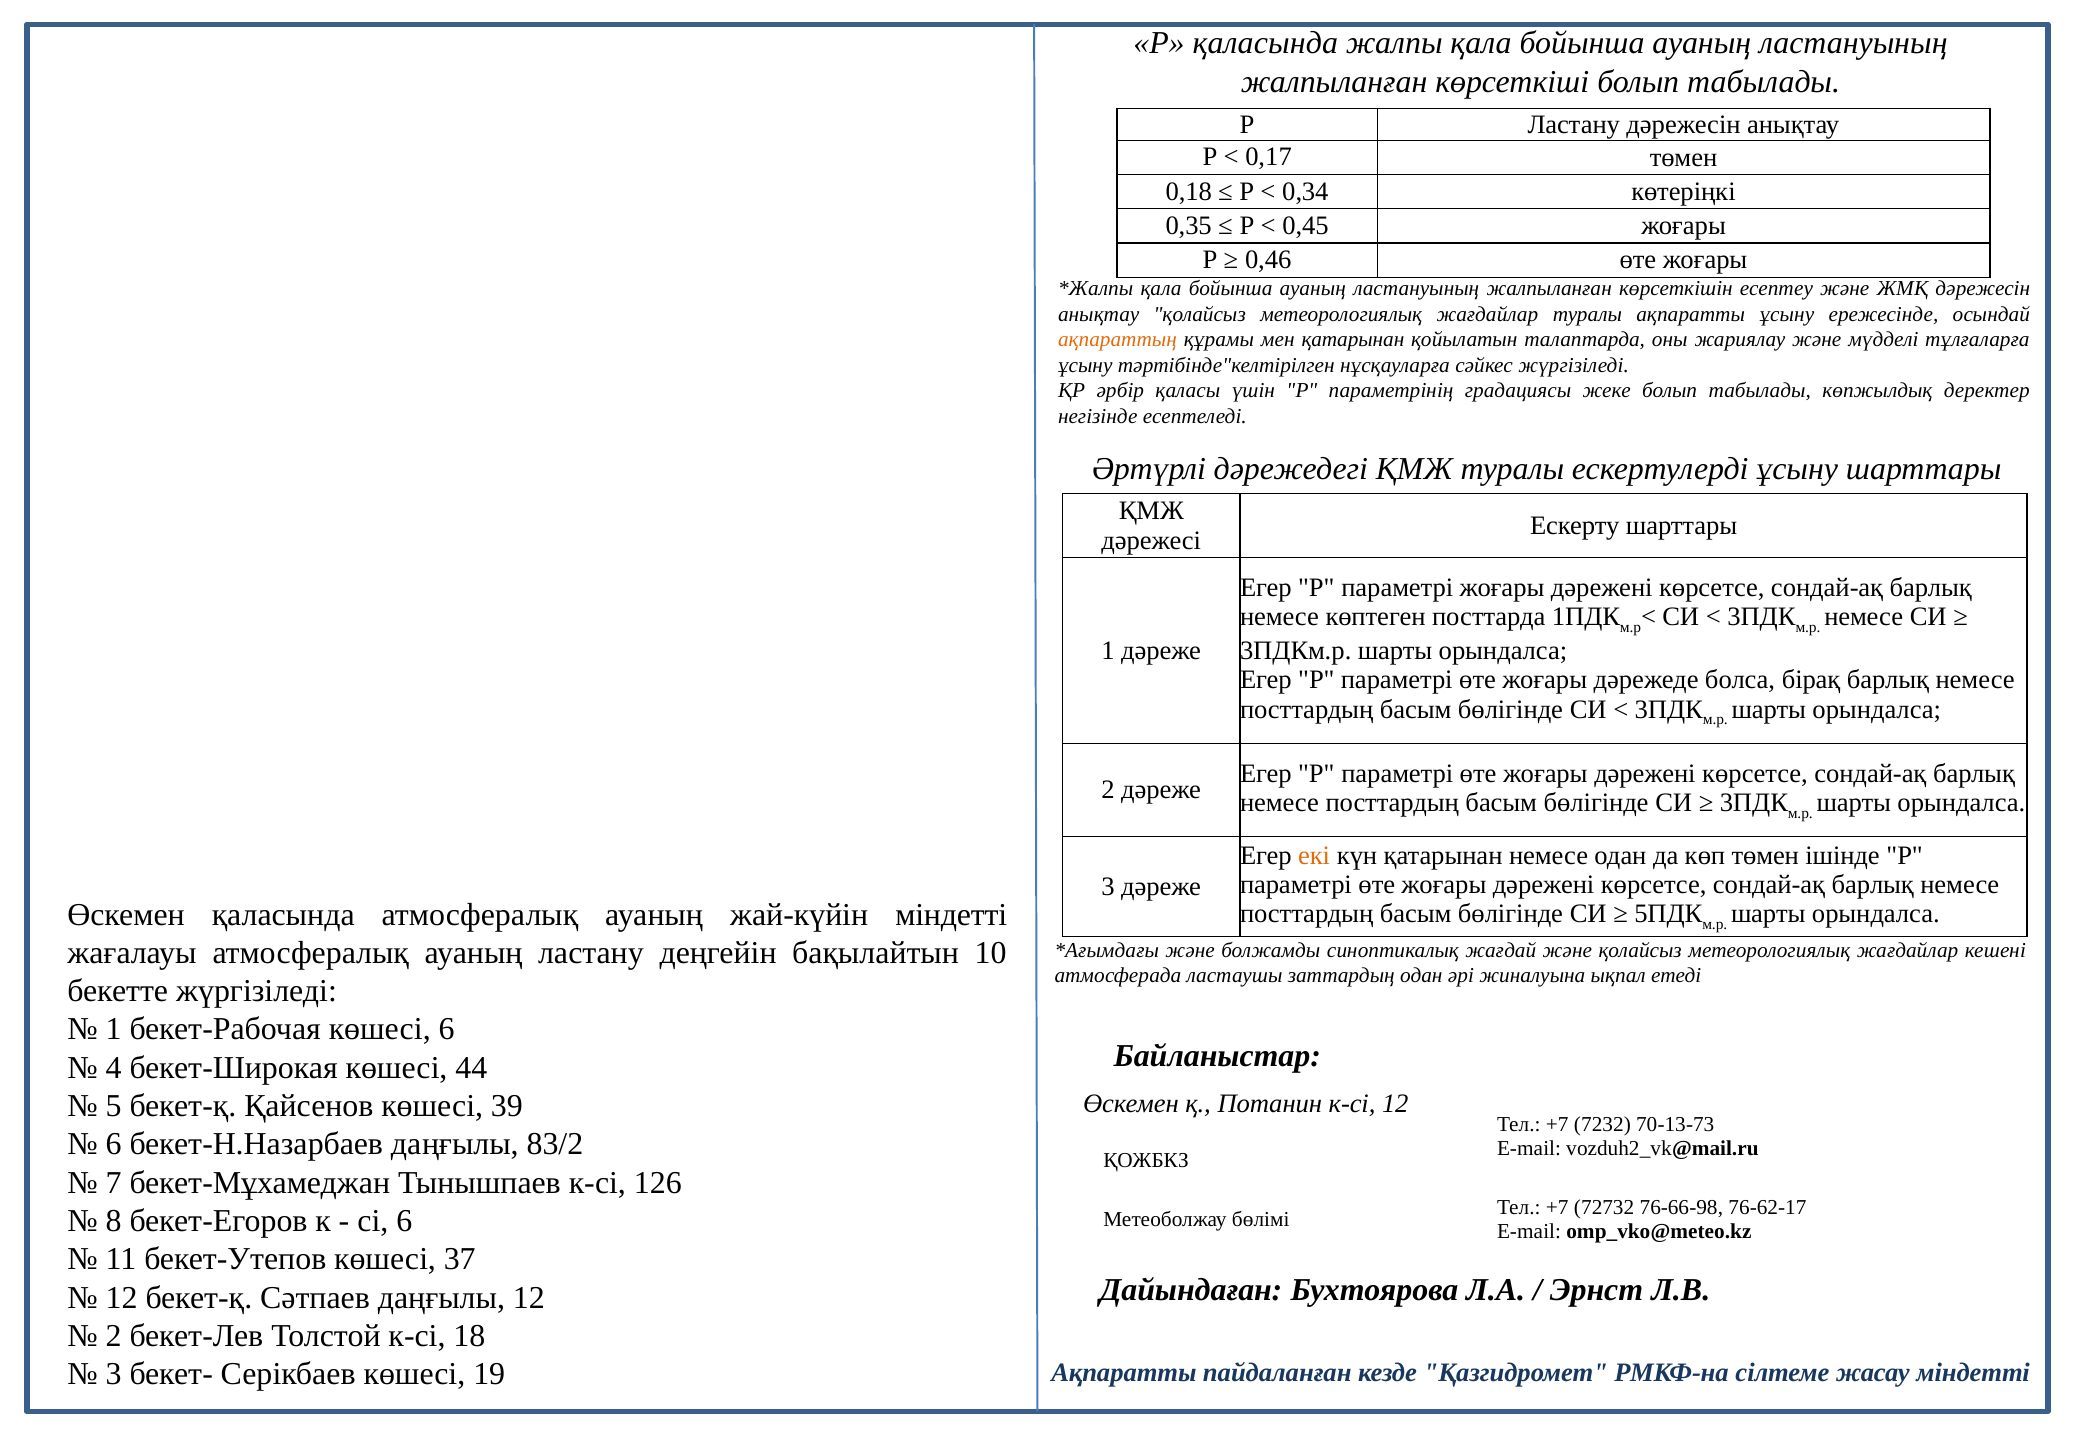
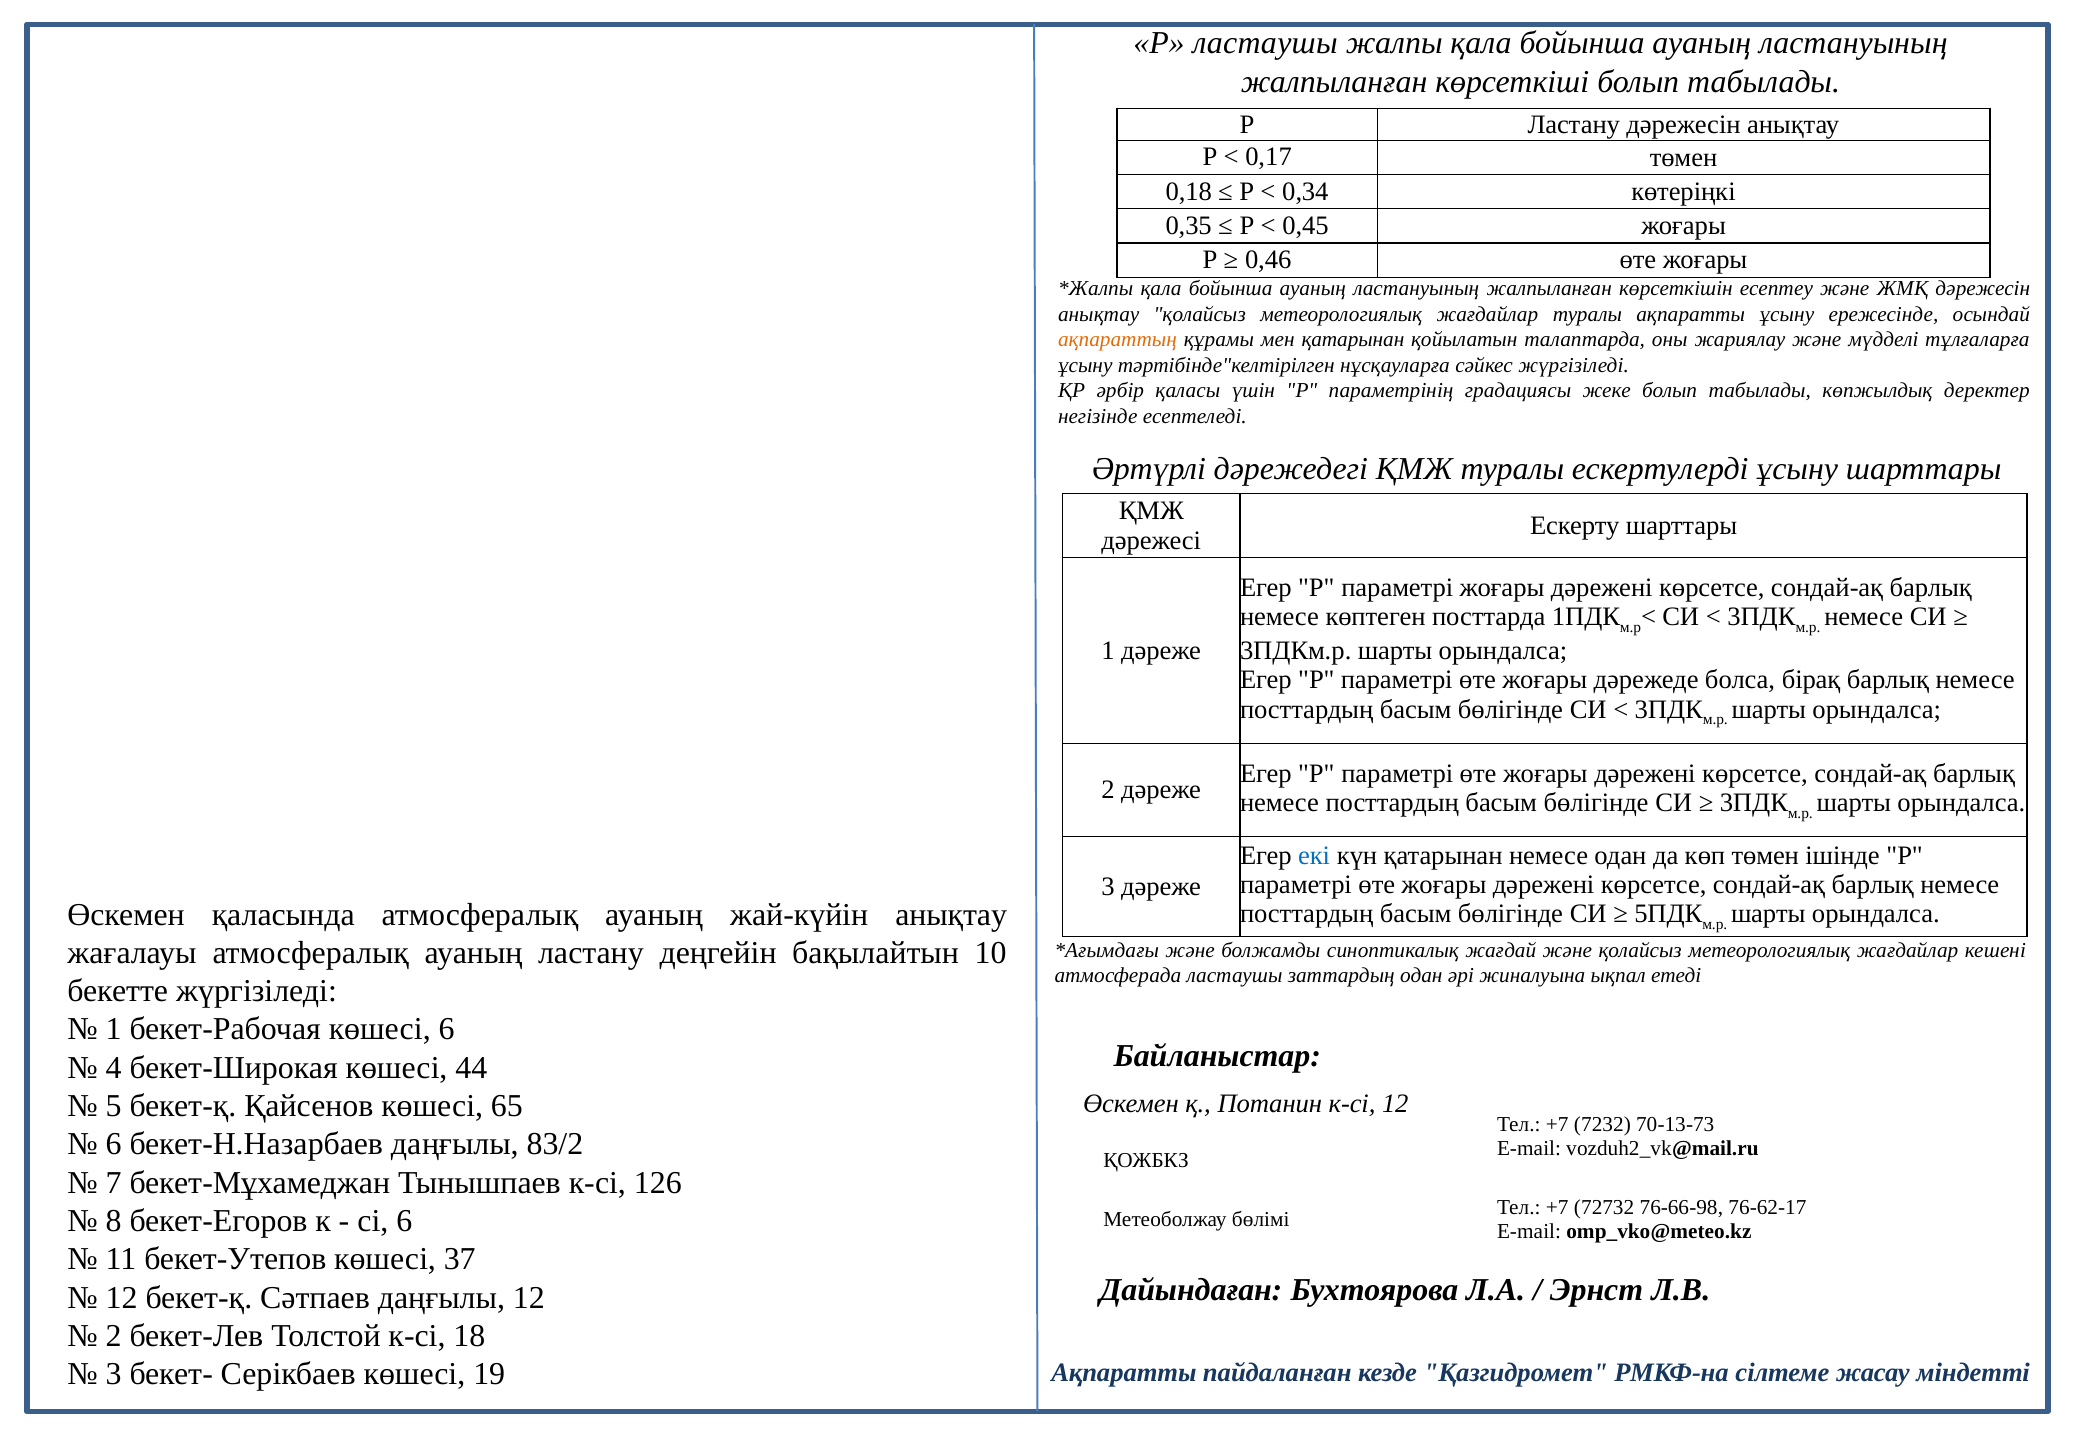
Р қаласында: қаласында -> ластаушы (1265, 43)
екі colour: orange -> blue (1314, 856)
жай-күйін міндетті: міндетті -> анықтау (951, 915)
39: 39 -> 65 (507, 1106)
